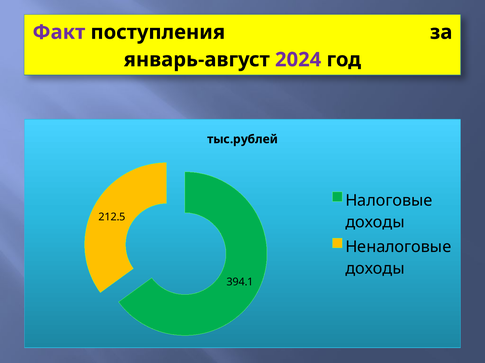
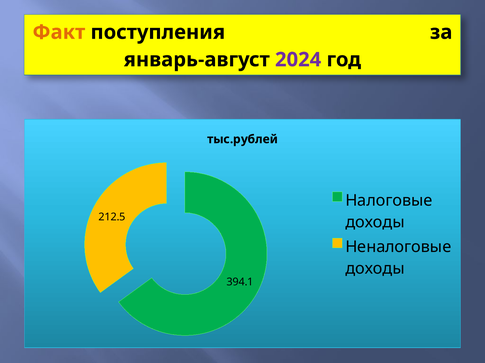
Факт colour: purple -> orange (59, 32)
